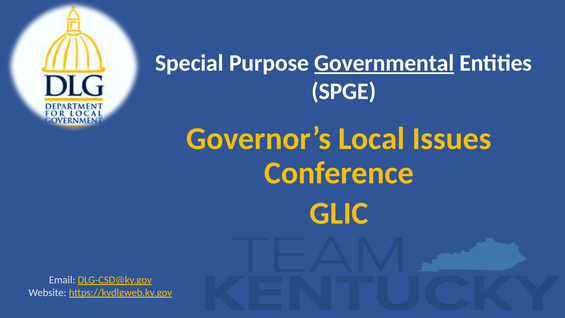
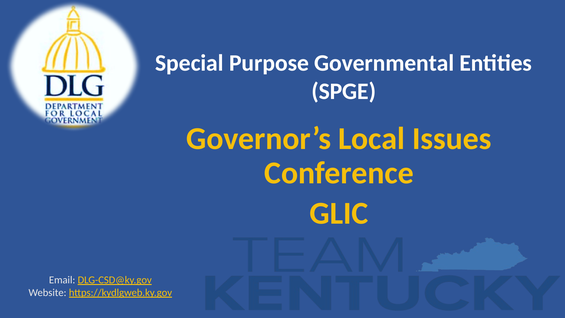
Governmental underline: present -> none (384, 63)
